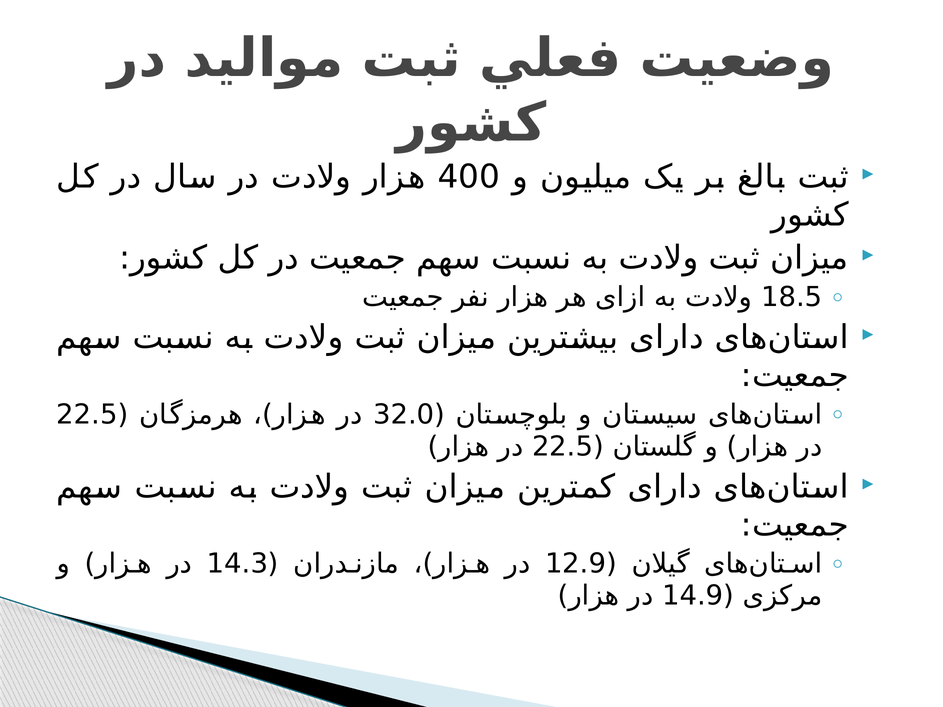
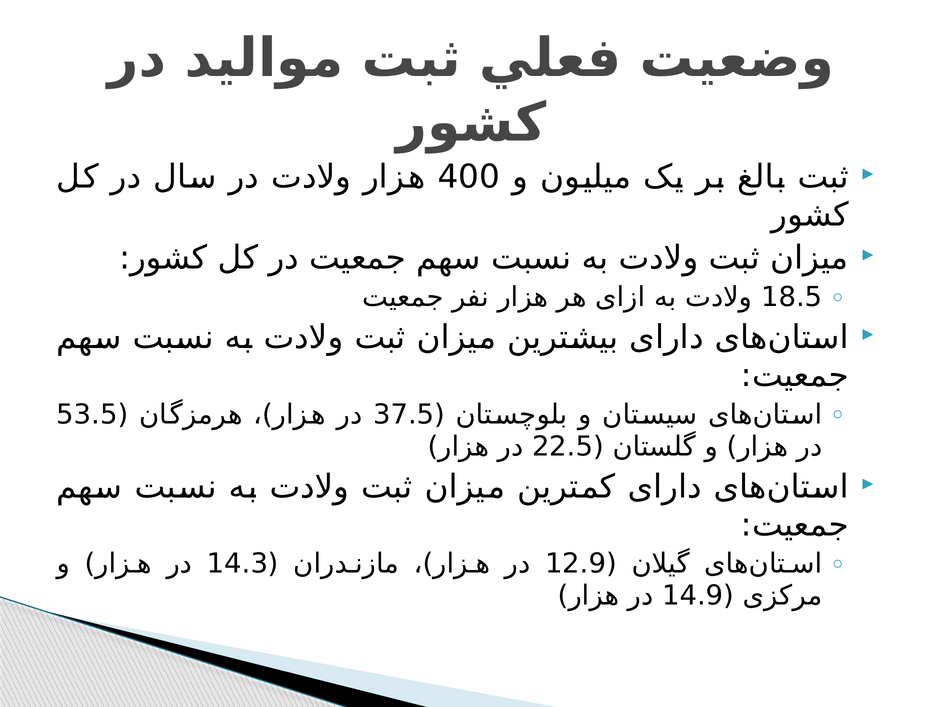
22.5: 22.5 -> 53.5 (87, 415)
32.0: 32.0 -> 37.5 (404, 415)
